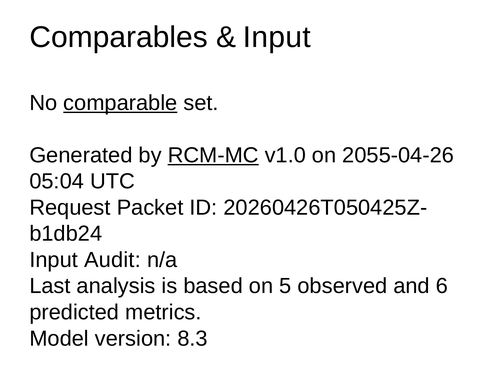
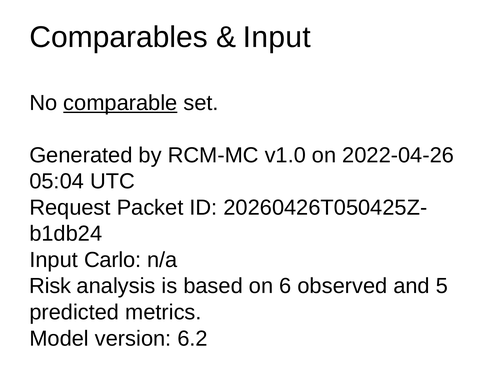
RCM-MC underline: present -> none (213, 155)
2055-04-26: 2055-04-26 -> 2022-04-26 (398, 155)
Audit: Audit -> Carlo (113, 260)
Last: Last -> Risk (50, 286)
5: 5 -> 6 (285, 286)
6: 6 -> 5 (442, 286)
8.3: 8.3 -> 6.2 (193, 339)
